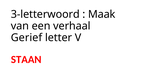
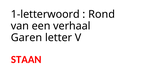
3-letterwoord: 3-letterwoord -> 1-letterwoord (45, 14)
Maak: Maak -> Rond (102, 14)
Gerief: Gerief -> Garen (27, 37)
